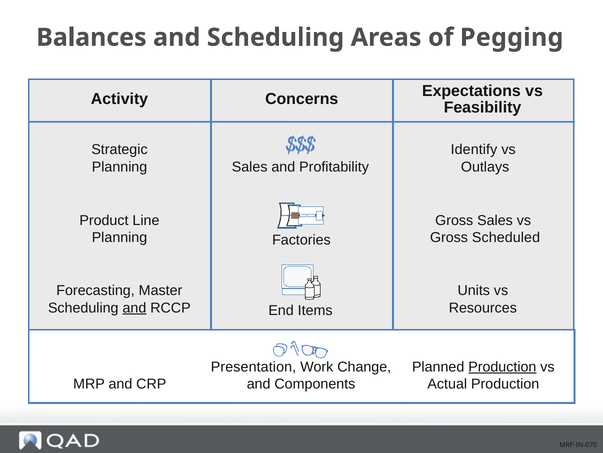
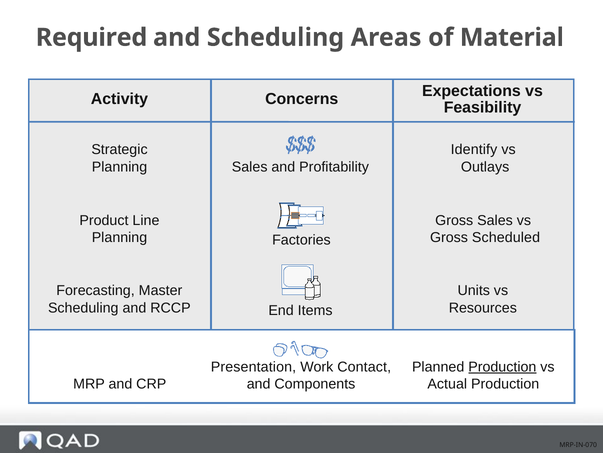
Balances: Balances -> Required (91, 37)
Pegging: Pegging -> Material (512, 37)
and underline: present -> none (134, 307)
Change: Change -> Contact (364, 366)
